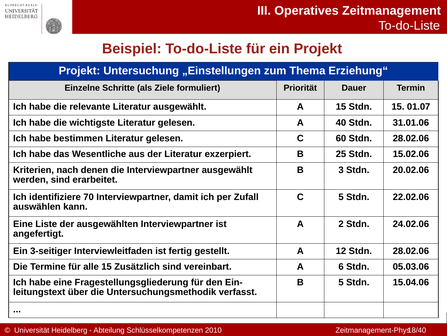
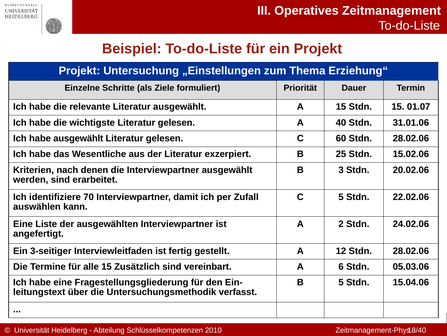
habe bestimmen: bestimmen -> ausgewählt (78, 138)
